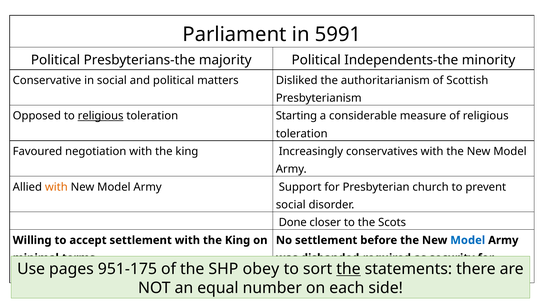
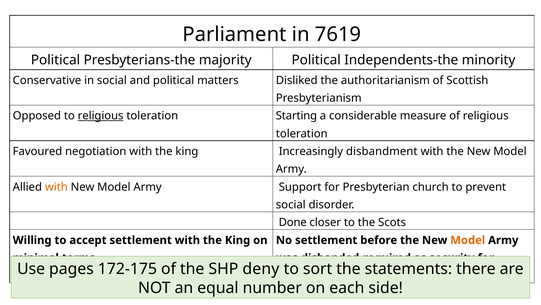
5991: 5991 -> 7619 (338, 34)
conservatives: conservatives -> disbandment (382, 151)
Model colour: blue -> orange (468, 240)
951-175: 951-175 -> 172-175 (127, 268)
obey: obey -> deny (261, 268)
the underline: present -> none (348, 268)
